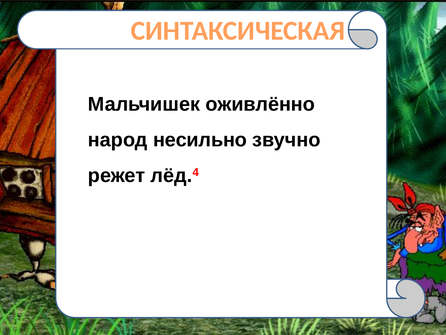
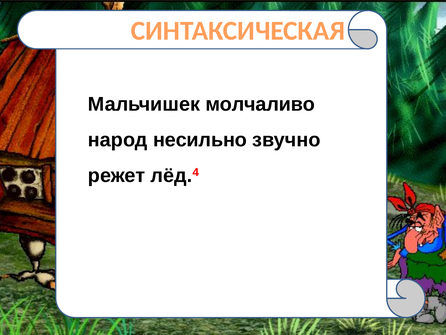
оживлённо: оживлённо -> молчаливо (260, 104)
